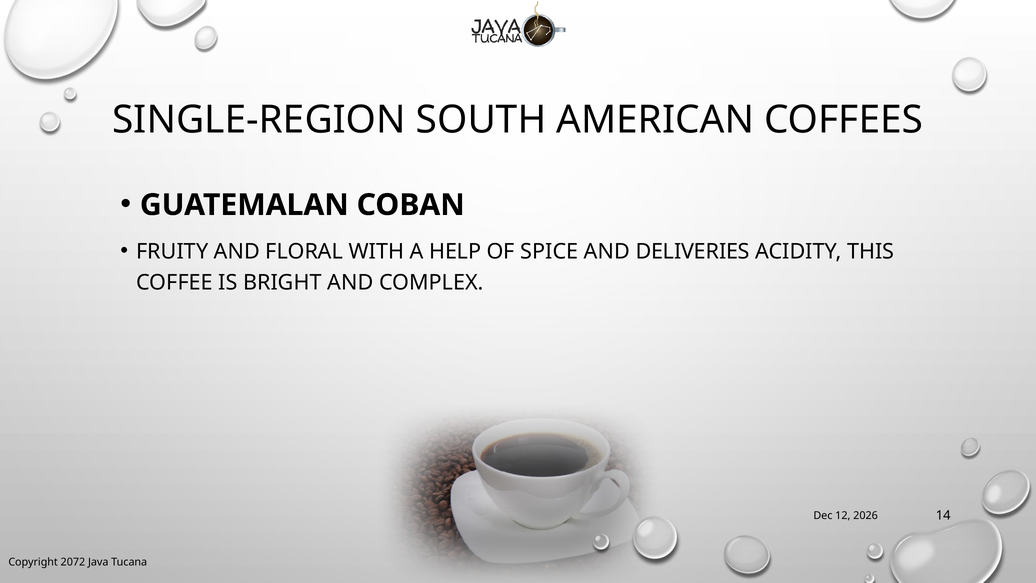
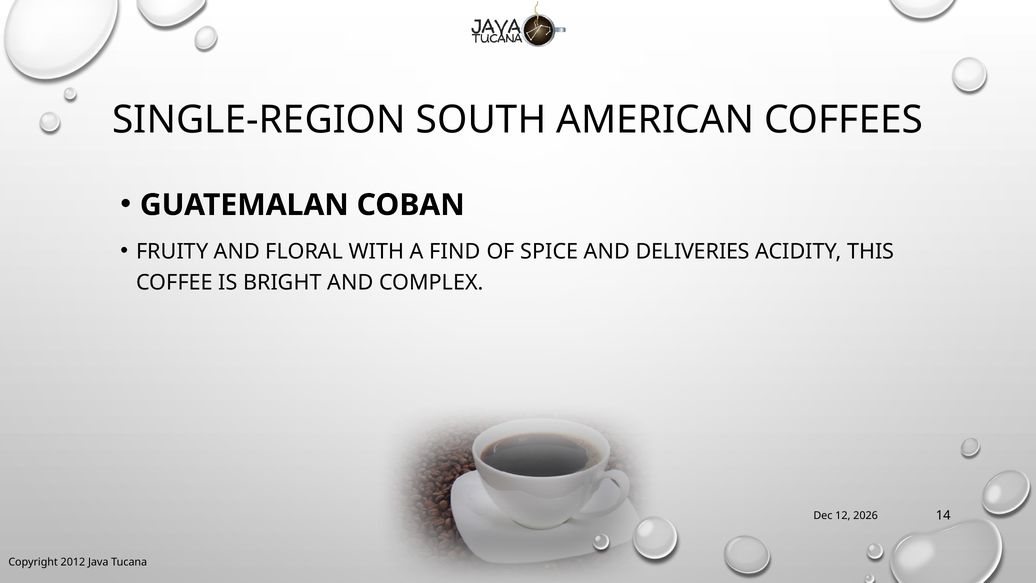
HELP: HELP -> FIND (455, 251)
2072: 2072 -> 2012 (73, 562)
